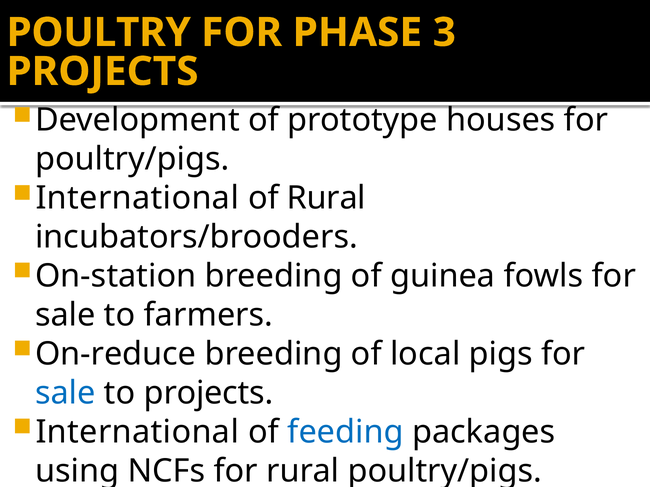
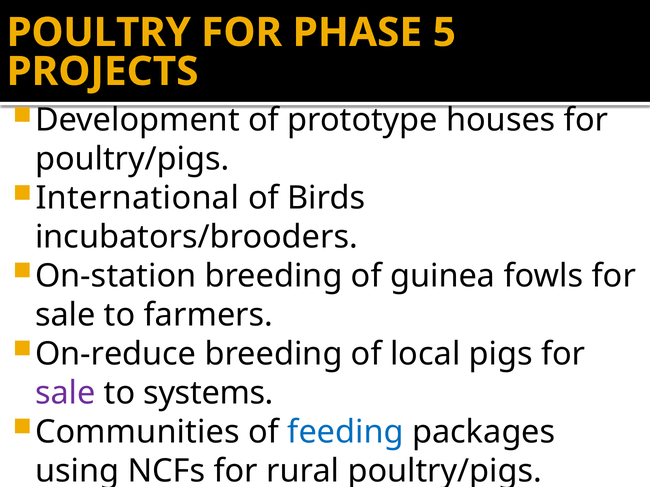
3: 3 -> 5 (444, 33)
of Rural: Rural -> Birds (326, 198)
sale colour: blue -> purple (65, 393)
to projects: projects -> systems (209, 393)
International: International -> Communities (137, 432)
